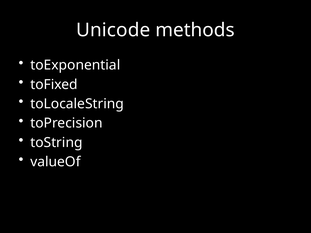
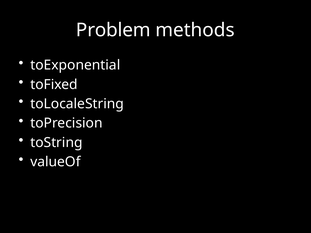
Unicode: Unicode -> Problem (113, 30)
